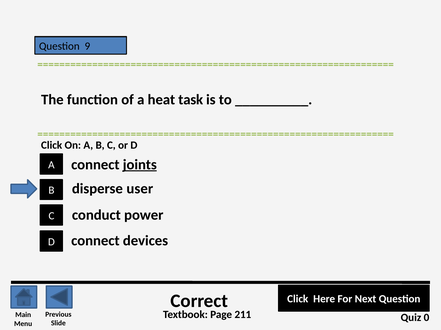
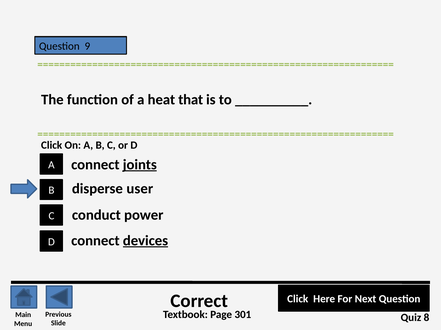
task: task -> that (191, 100)
devices underline: none -> present (145, 241)
211: 211 -> 301 (243, 315)
0: 0 -> 8 (427, 318)
